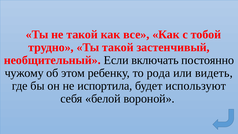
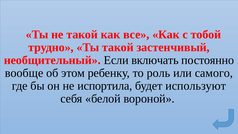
чужому: чужому -> вообще (24, 73)
рода: рода -> роль (158, 73)
видеть: видеть -> самого (214, 73)
